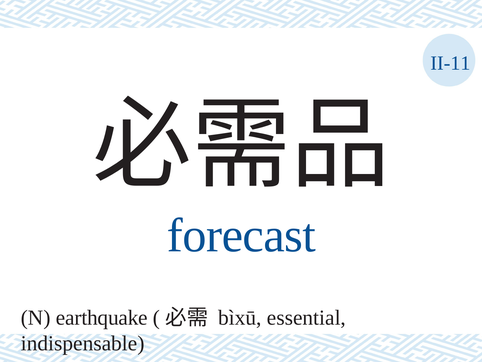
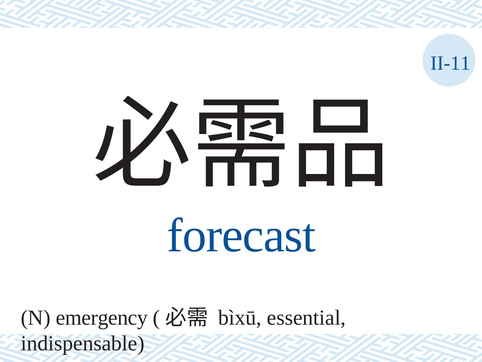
earthquake: earthquake -> emergency (102, 317)
